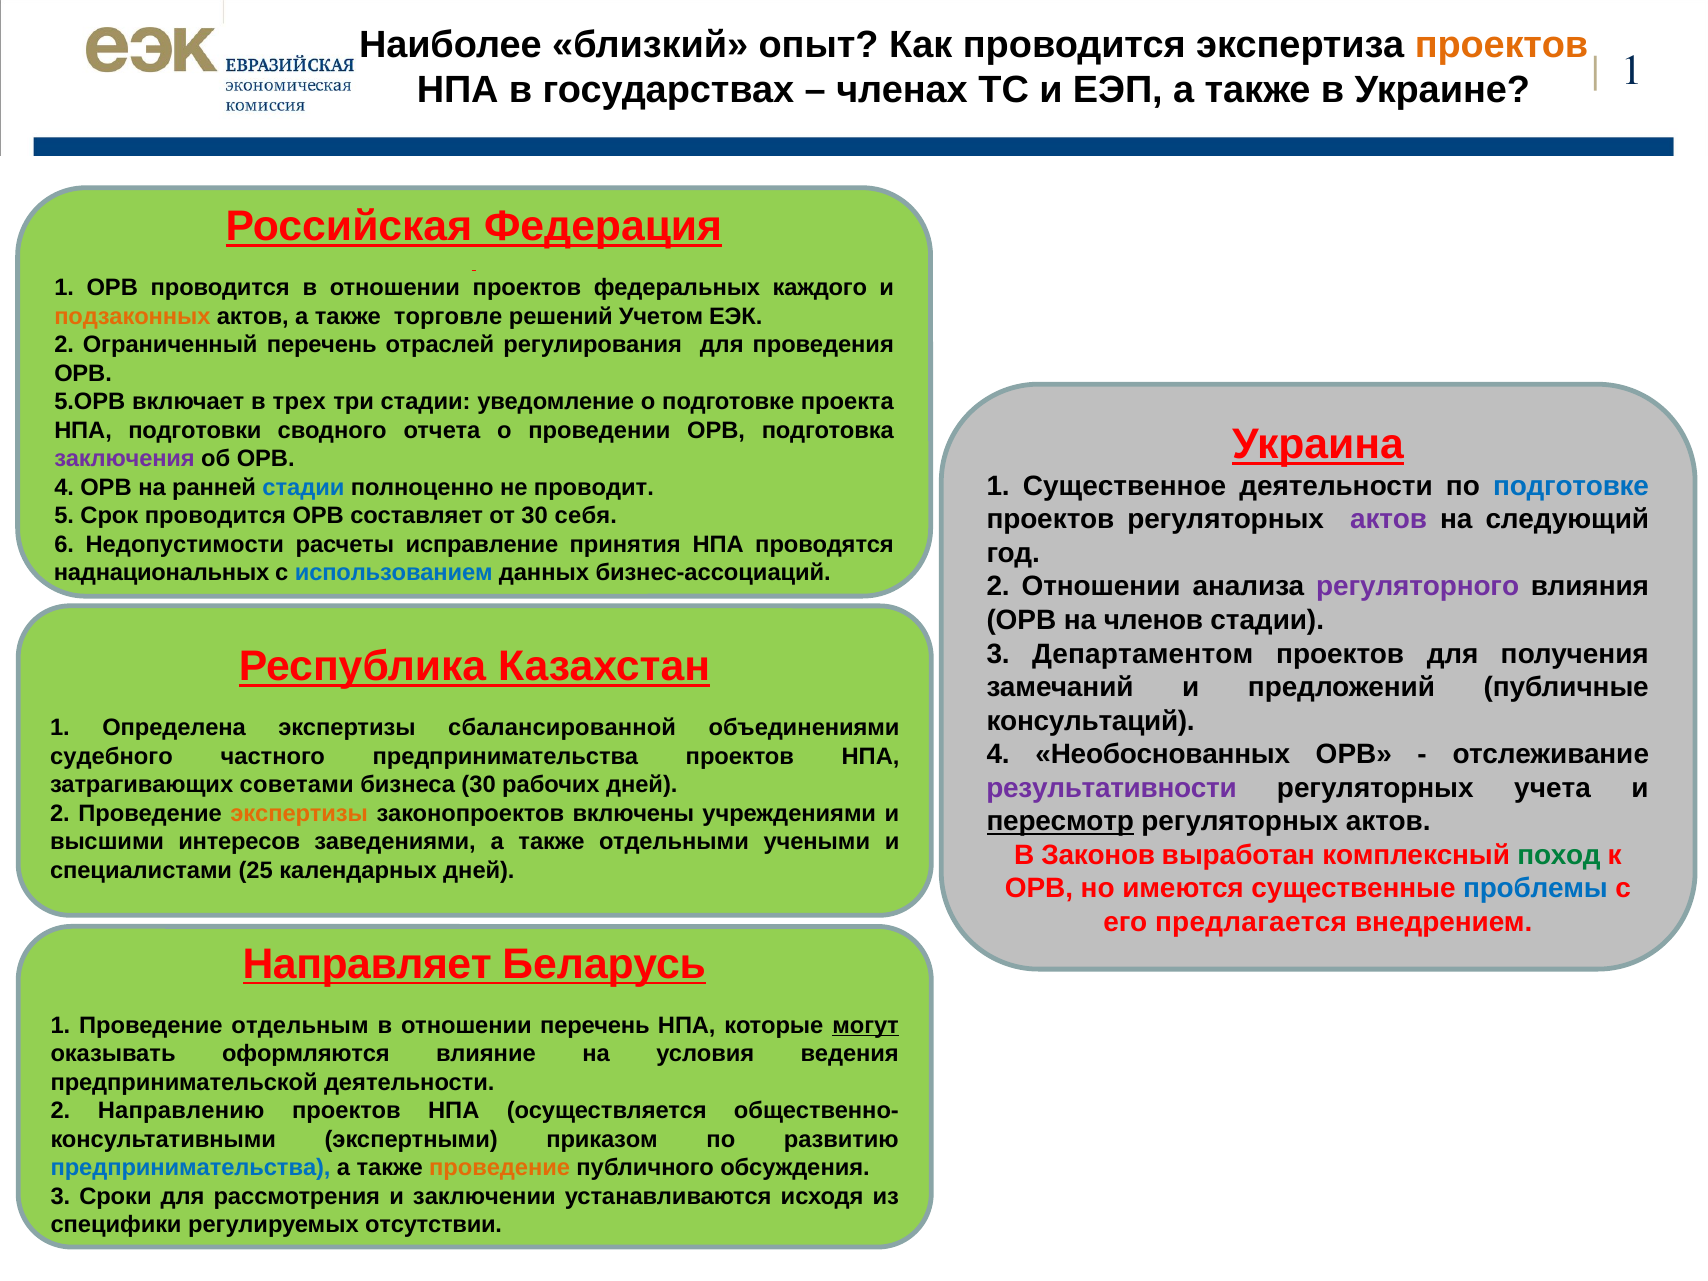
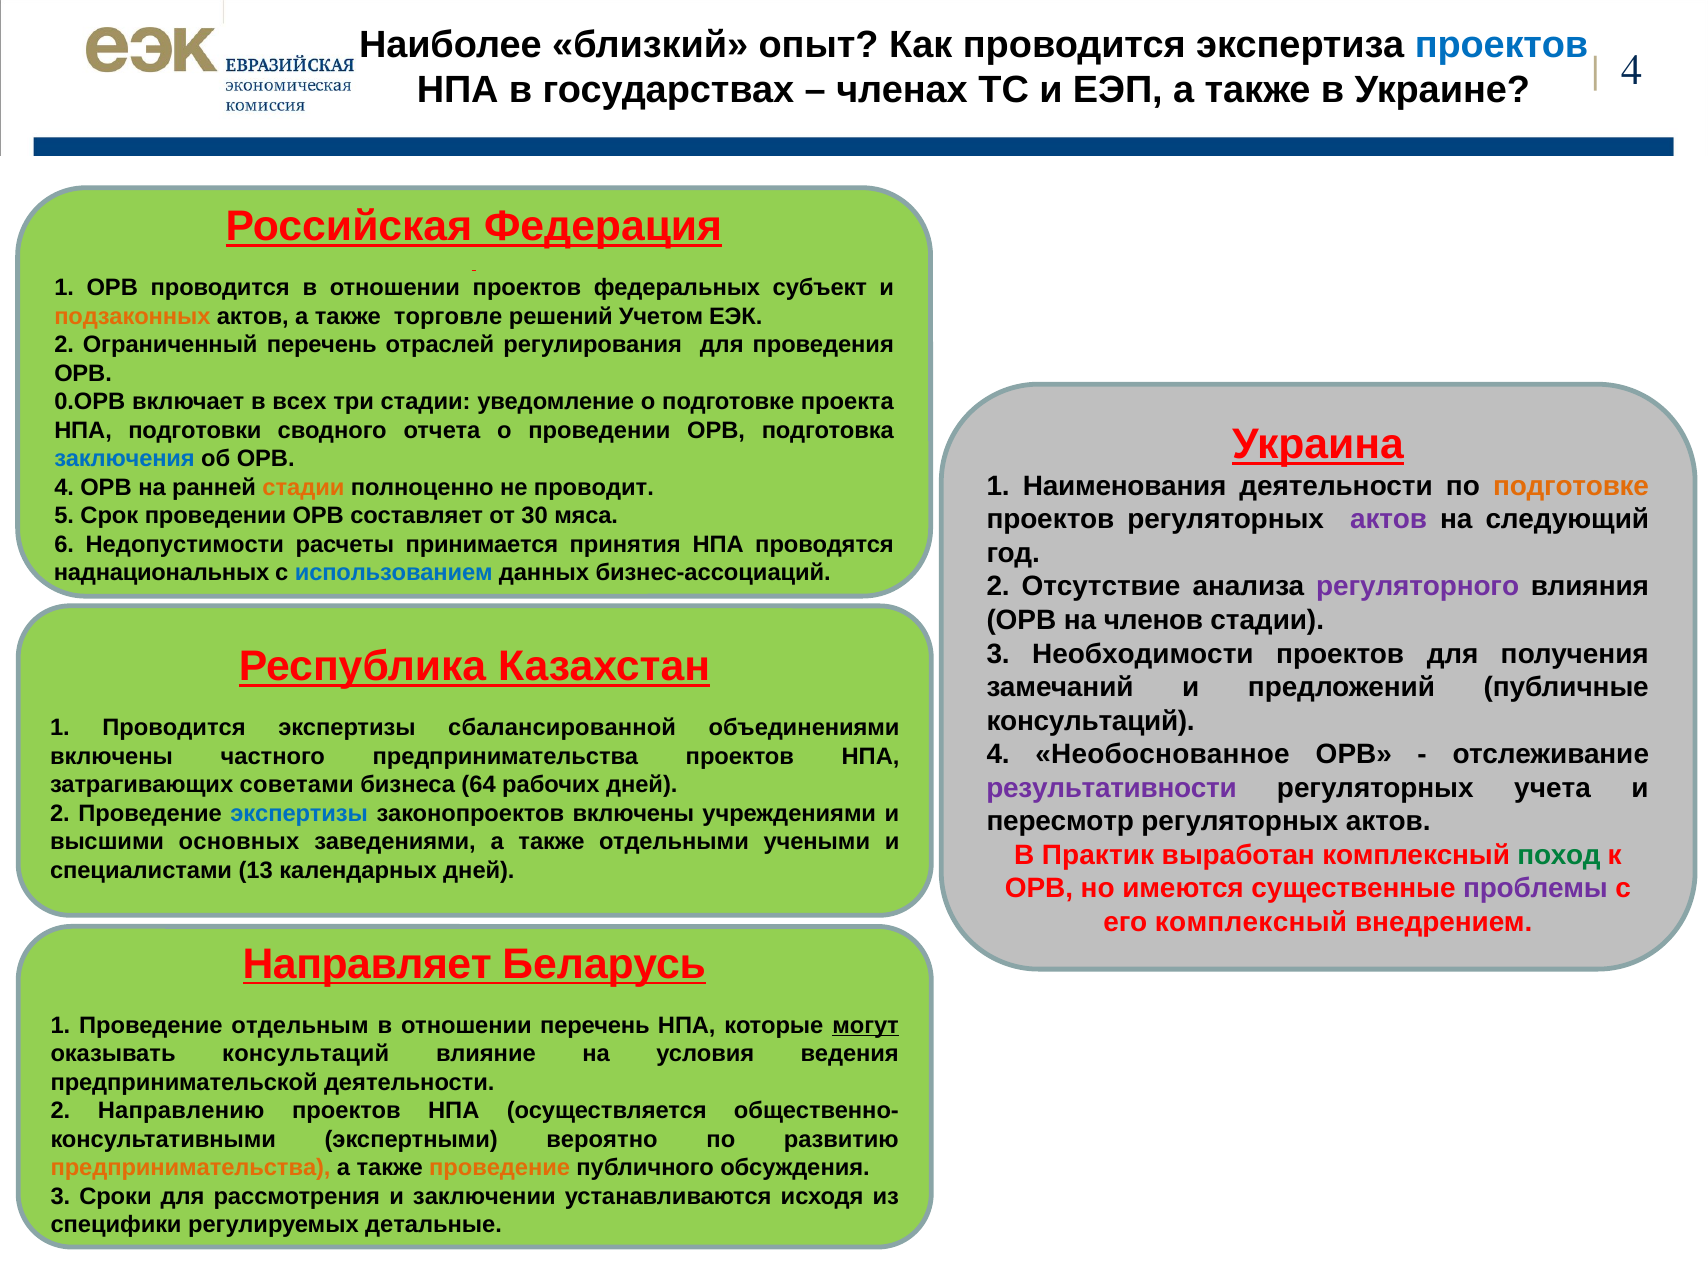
проектов colour: orange -> blue (1501, 45)
1: 1 -> 4 (1633, 70)
каждого: каждого -> субъект (820, 288)
5.ОРВ: 5.ОРВ -> 0.ОРВ (90, 402)
трех: трех -> всех (299, 402)
заключения colour: purple -> blue (125, 459)
Существенное: Существенное -> Наименования (1125, 486)
подготовке colour: blue -> orange (1571, 486)
стадии colour: blue -> orange (303, 488)
Срок проводится: проводится -> проведении (215, 516)
себя: себя -> мяса (586, 516)
исправление: исправление -> принимается (482, 545)
2 Отношении: Отношении -> Отсутствие (1101, 587)
Департаментом: Департаментом -> Необходимости (1143, 654)
1 Определена: Определена -> Проводится (174, 728)
Необоснованных: Необоснованных -> Необоснованное (1163, 755)
судебного: судебного -> включены (111, 756)
бизнеса 30: 30 -> 64 (479, 785)
экспертизы colour: orange -> blue (299, 813)
пересмотр underline: present -> none (1060, 822)
интересов: интересов -> основных (239, 842)
Законов: Законов -> Практик (1098, 855)
25: 25 -> 13 (256, 870)
проблемы colour: blue -> purple (1535, 889)
его предлагается: предлагается -> комплексный (1251, 922)
оказывать оформляются: оформляются -> консультаций (306, 1054)
приказом: приказом -> вероятно (602, 1140)
предпринимательства colour: blue -> orange (191, 1168)
отсутствии: отсутствии -> детальные (434, 1225)
